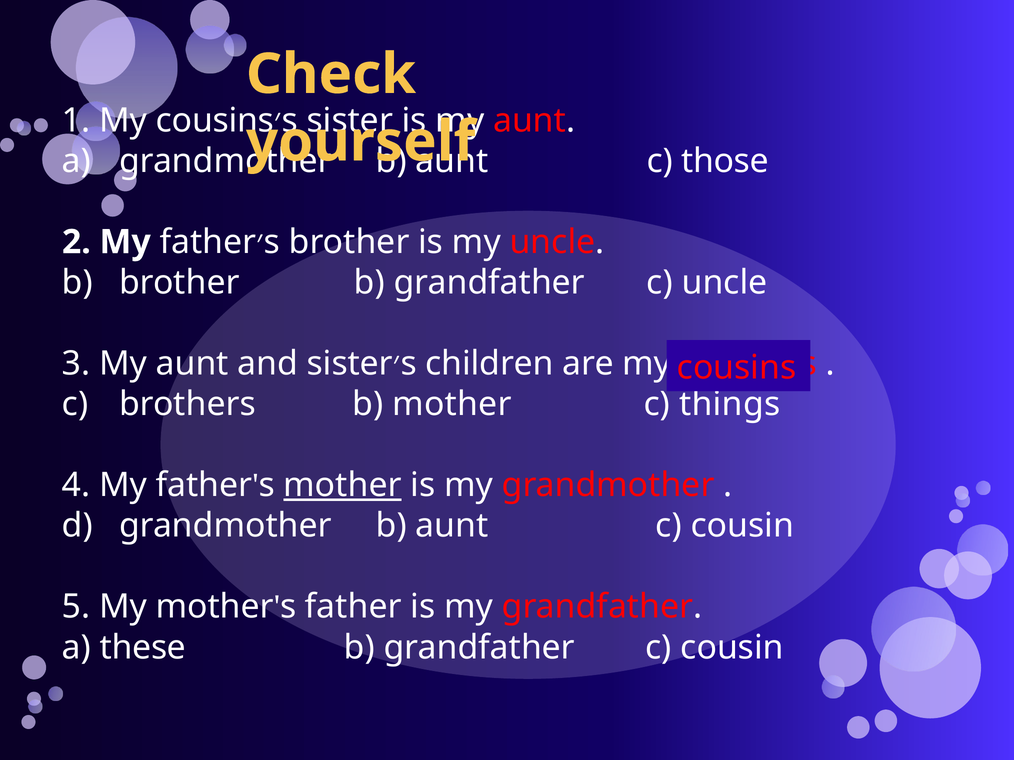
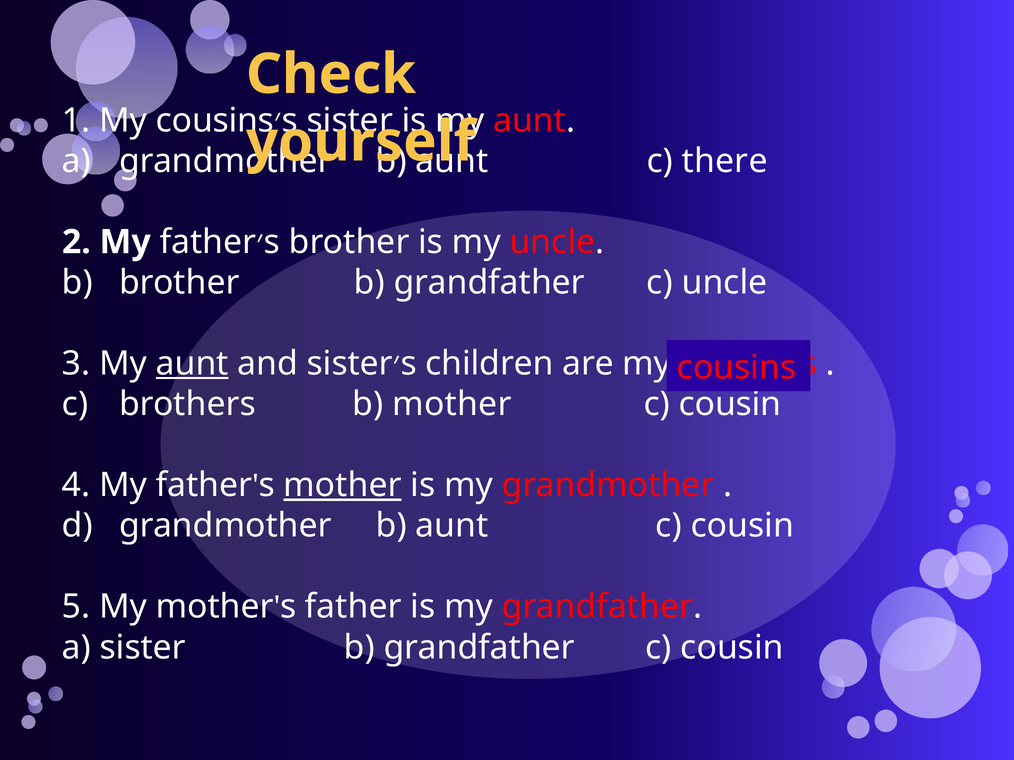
those: those -> there (725, 161)
aunt underline: none -> present (192, 364)
things: things -> cousin (730, 404)
a these: these -> sister (143, 648)
